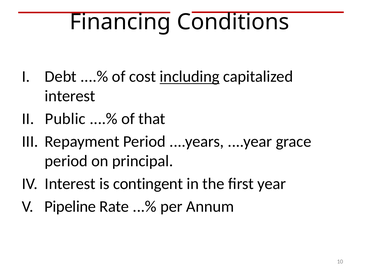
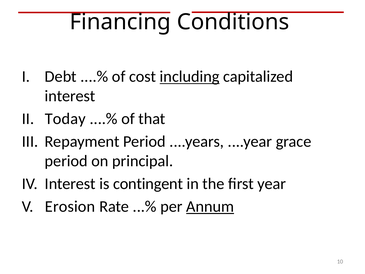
Public: Public -> Today (65, 119)
Pipeline: Pipeline -> Erosion (70, 206)
Annum underline: none -> present (210, 206)
